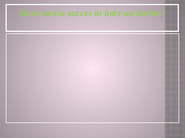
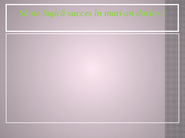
tarziu: tarziu -> logică (54, 13)
între: între -> mari (113, 13)
